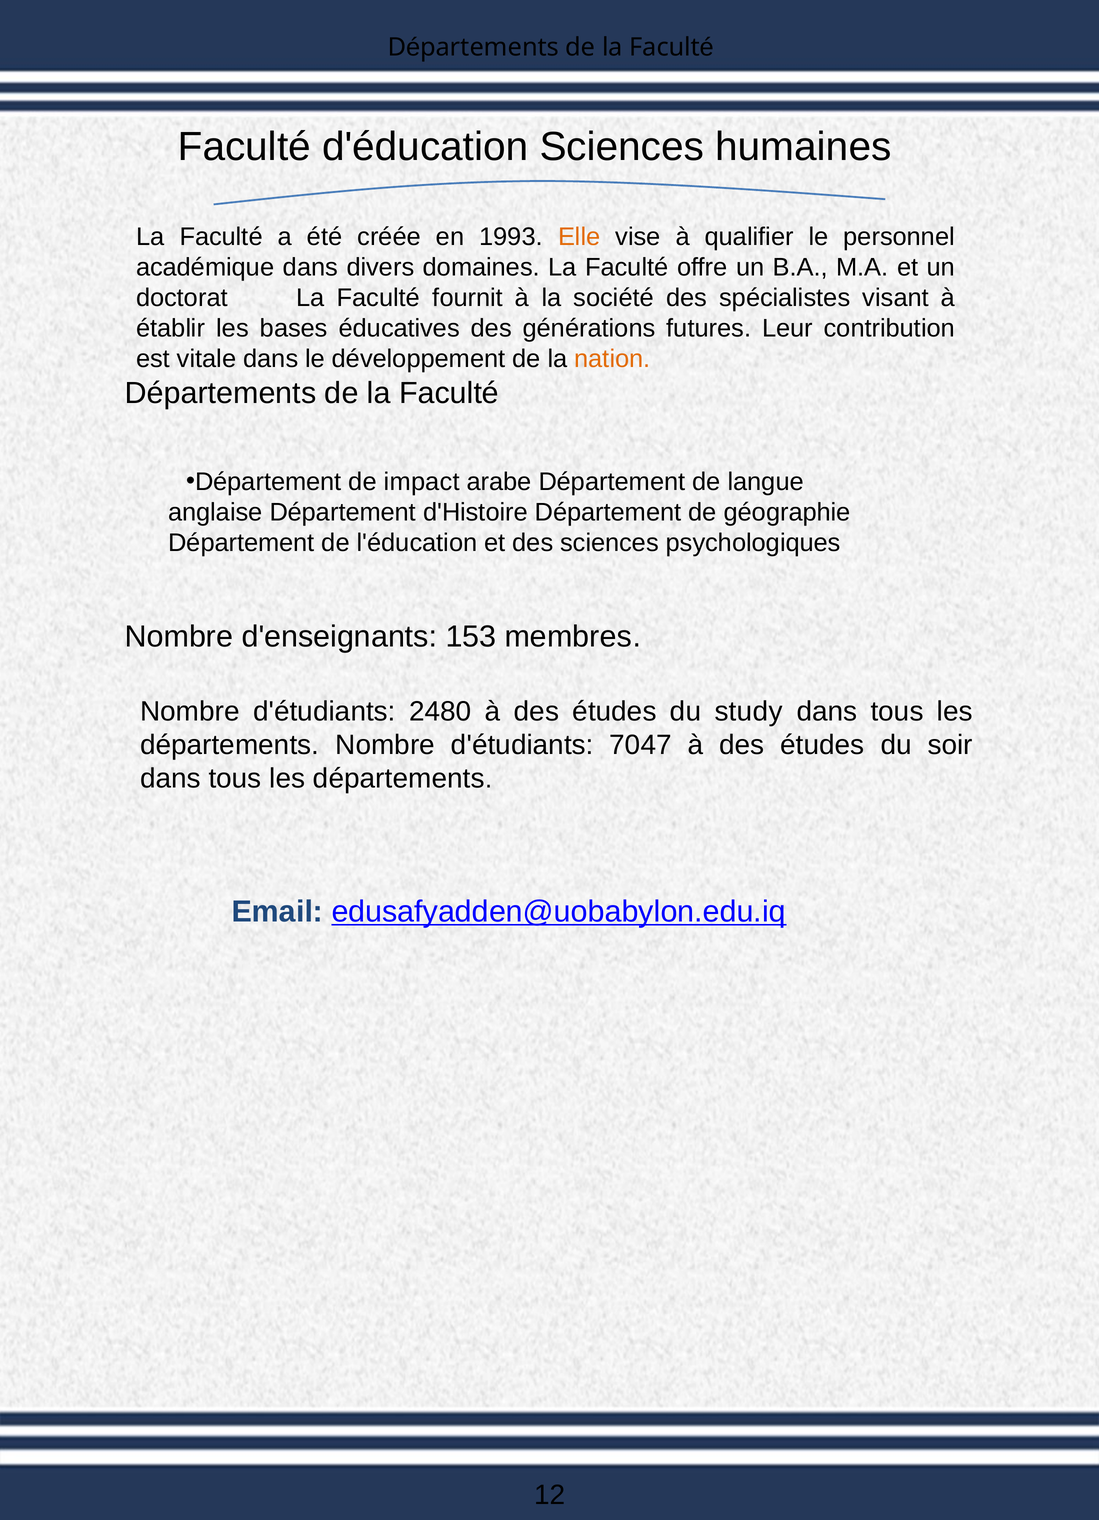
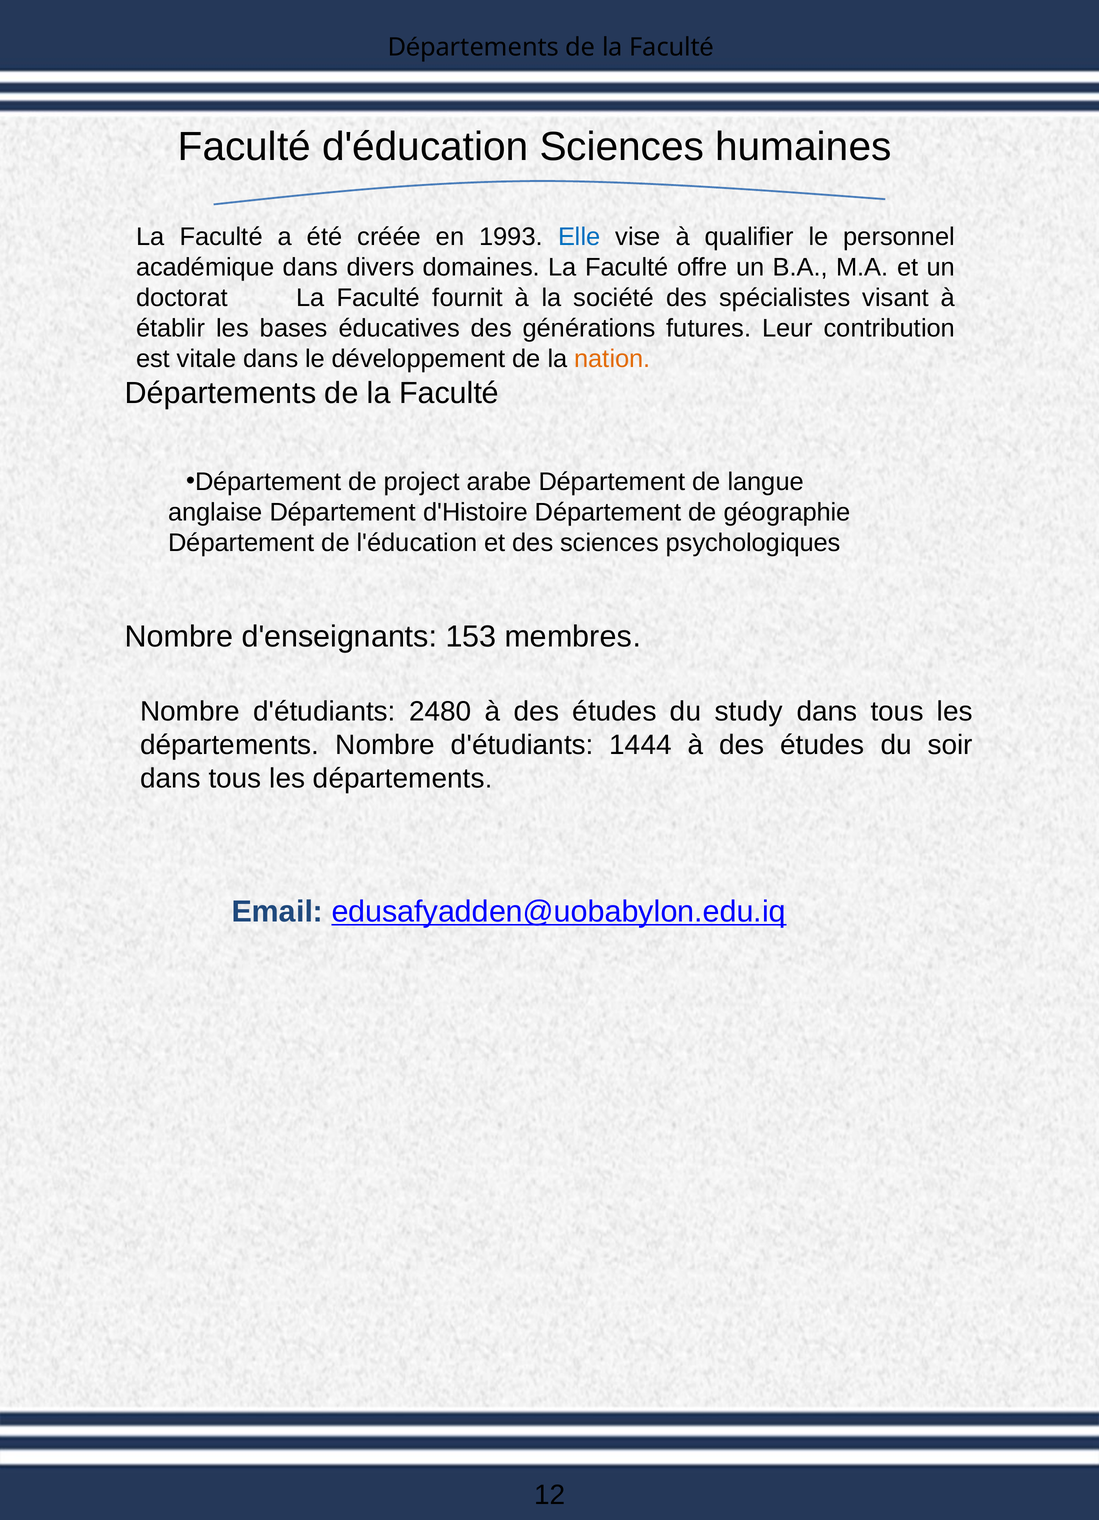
Elle colour: orange -> blue (579, 237)
impact: impact -> project (422, 482)
7047: 7047 -> 1444 (641, 745)
